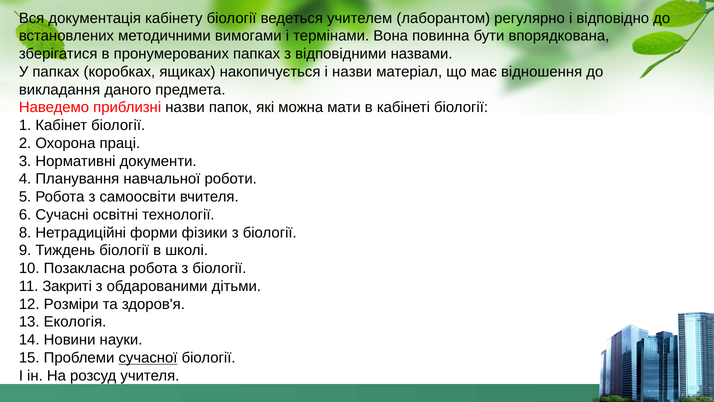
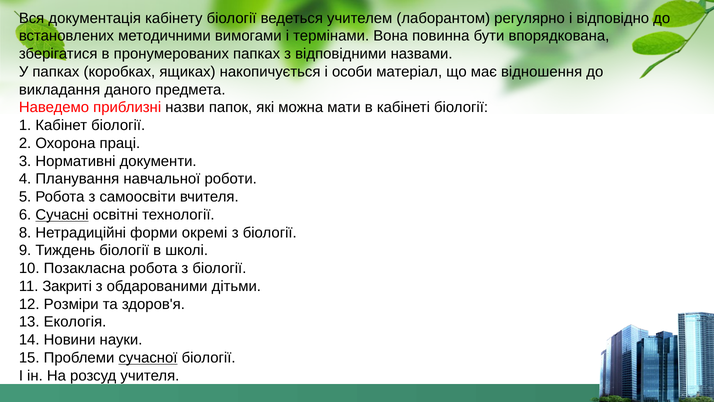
і назви: назви -> особи (352, 72)
Сучасні underline: none -> present (62, 215)
фізики: фізики -> окремі (205, 232)
